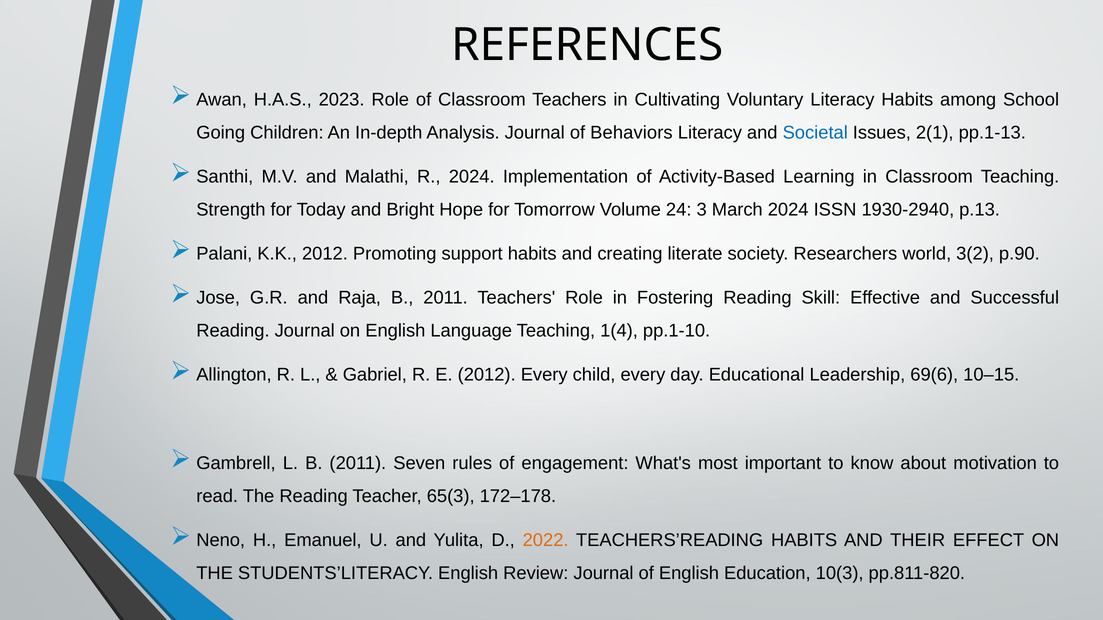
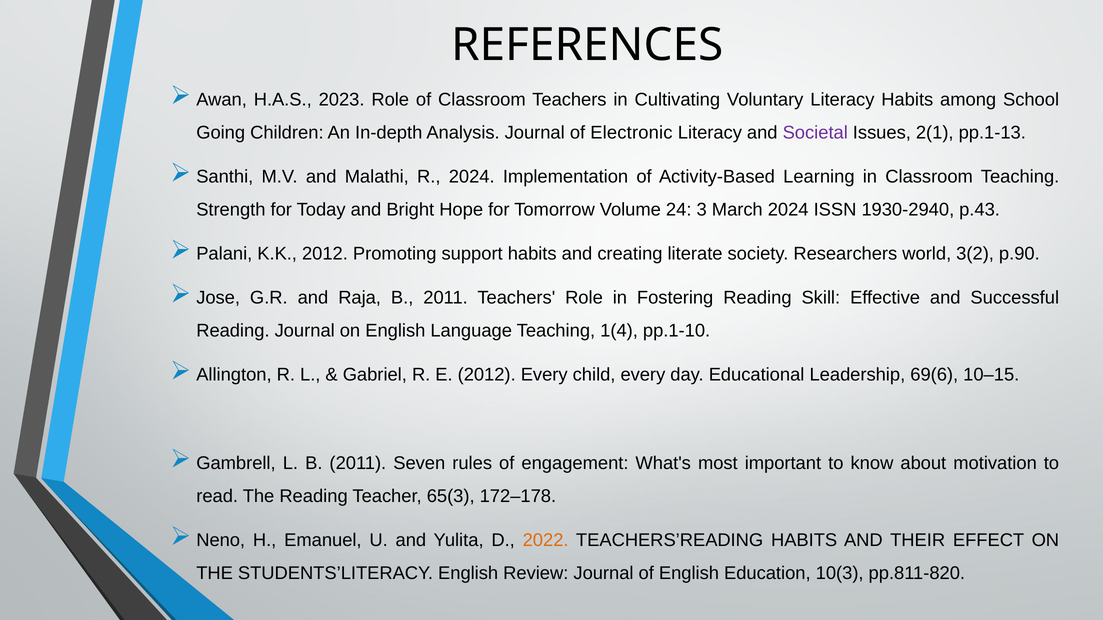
Behaviors: Behaviors -> Electronic (631, 133)
Societal colour: blue -> purple (815, 133)
p.13: p.13 -> p.43 (980, 210)
